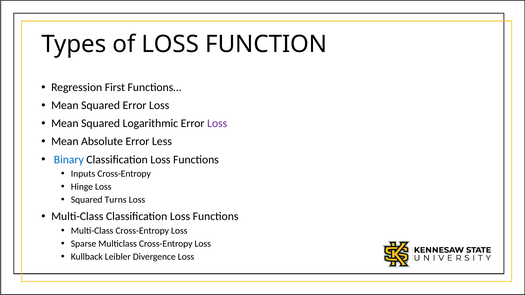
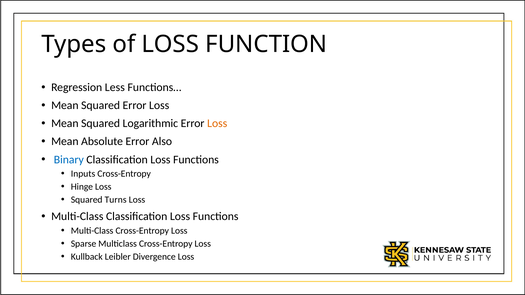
First: First -> Less (115, 87)
Loss colour: purple -> orange (217, 124)
Less: Less -> Also (162, 142)
